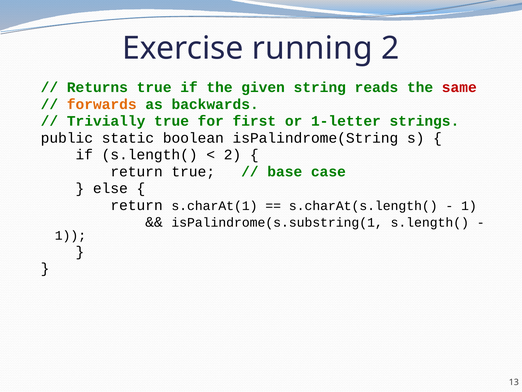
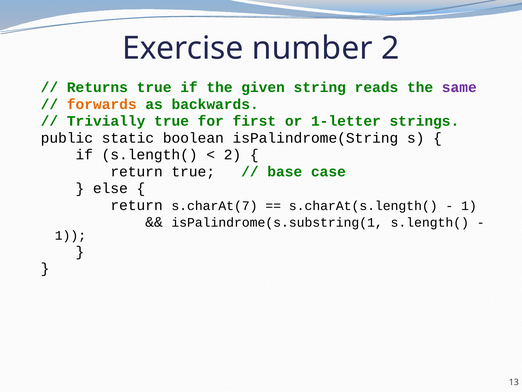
running: running -> number (312, 48)
same colour: red -> purple (459, 87)
s.charAt(1: s.charAt(1 -> s.charAt(7 (214, 206)
